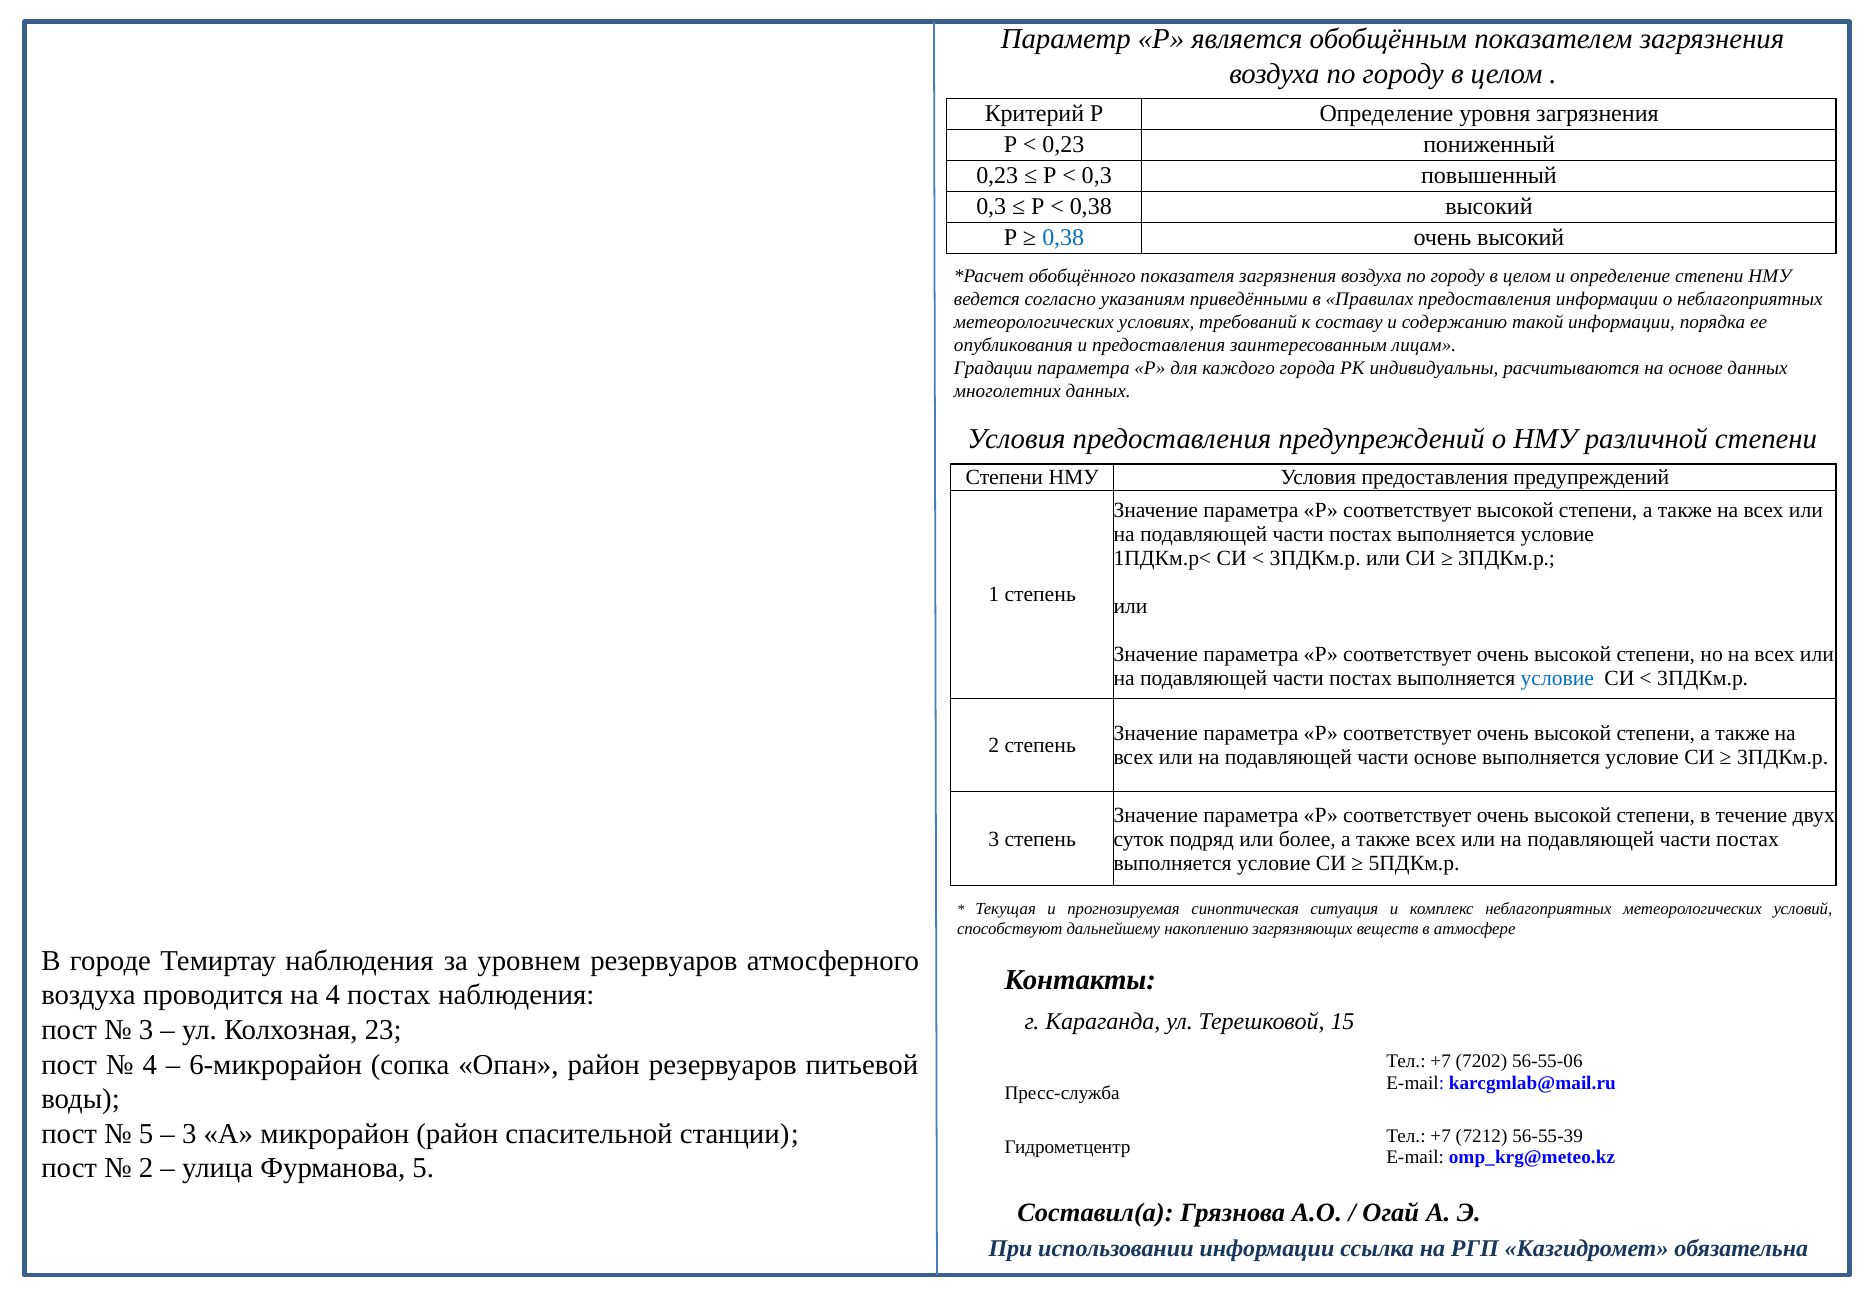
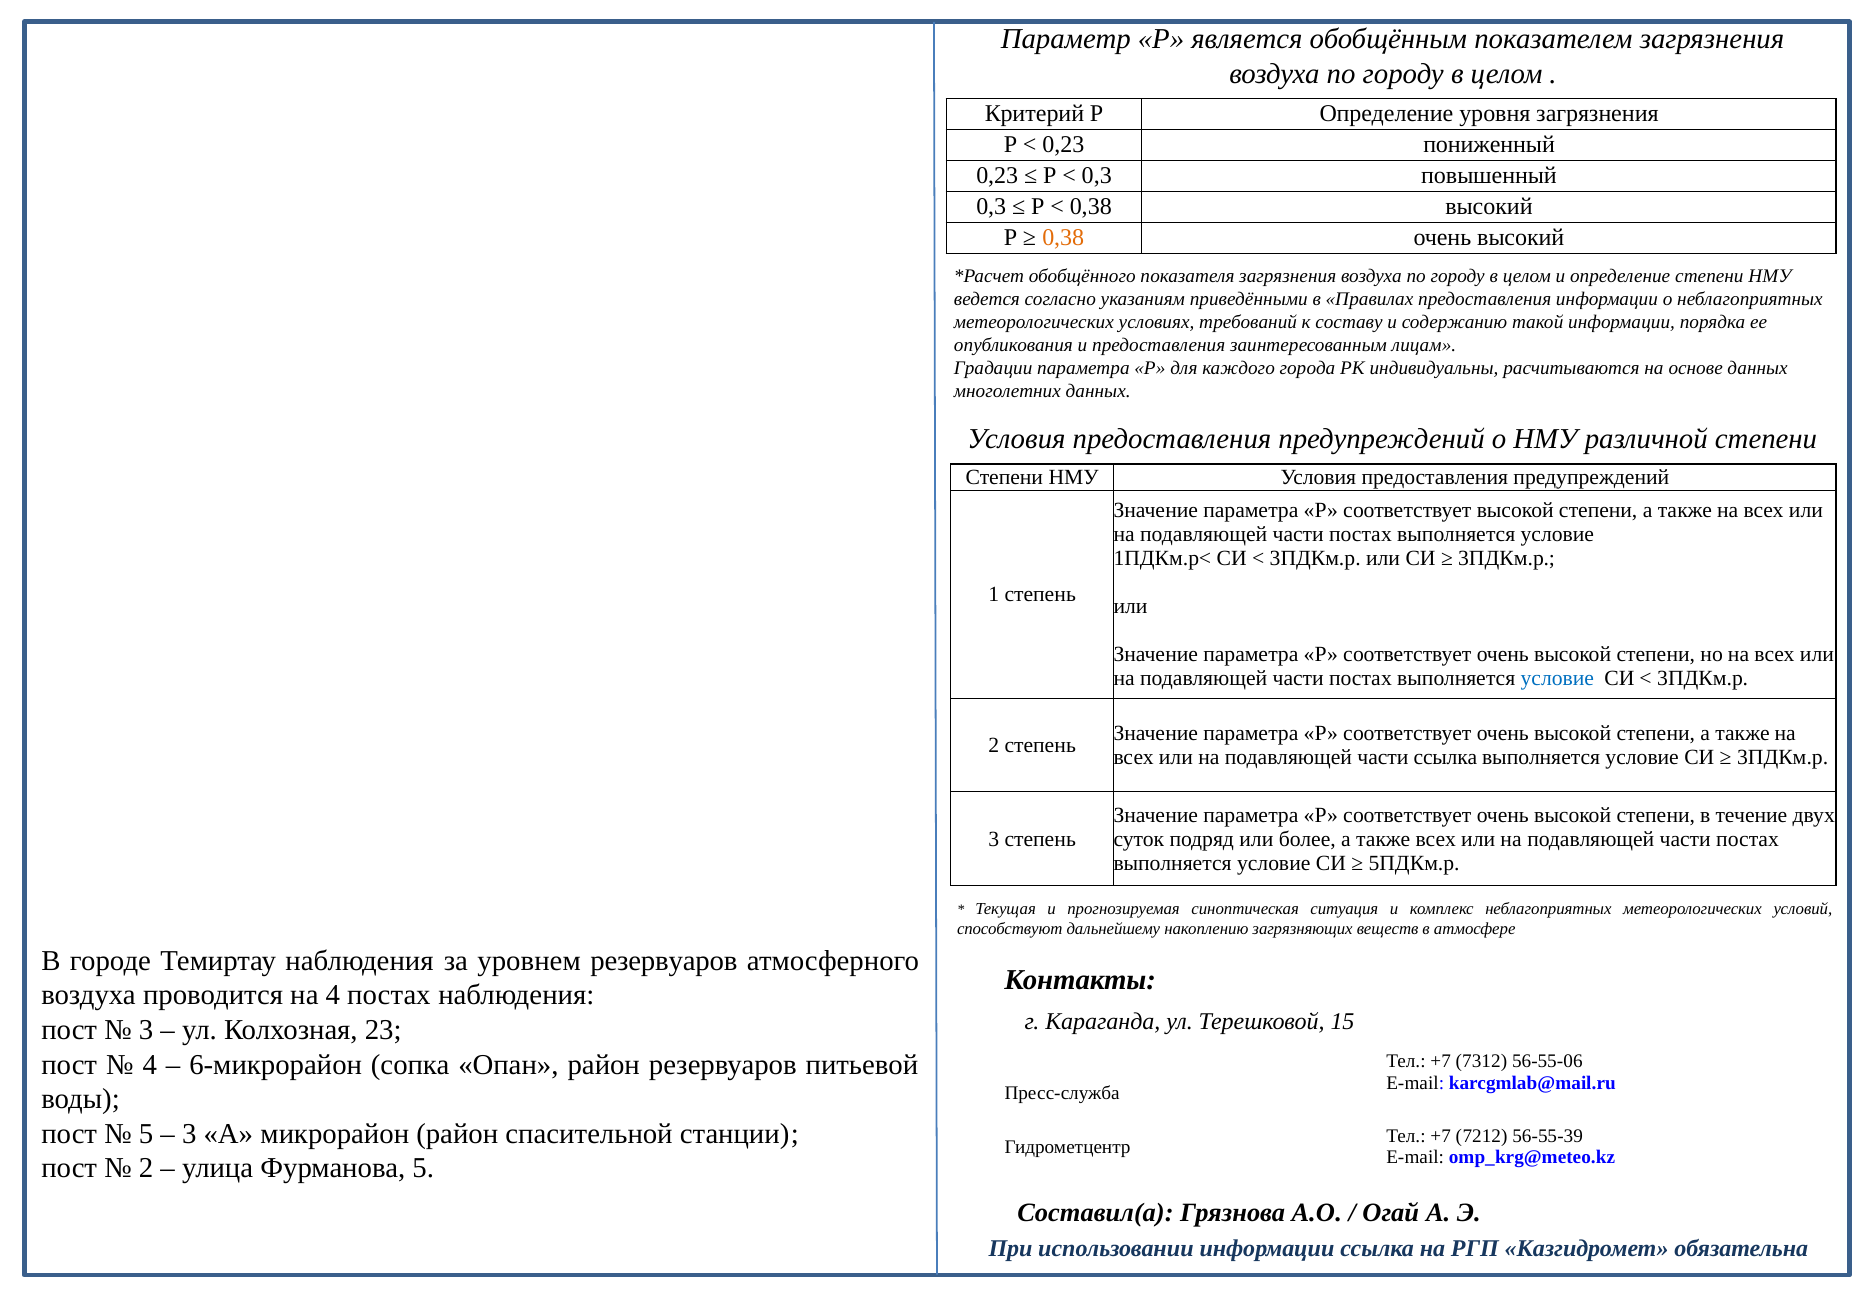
0,38 colour: blue -> orange (1063, 238)
части основе: основе -> ссылка (1445, 757)
7202: 7202 -> 7312 (1481, 1062)
